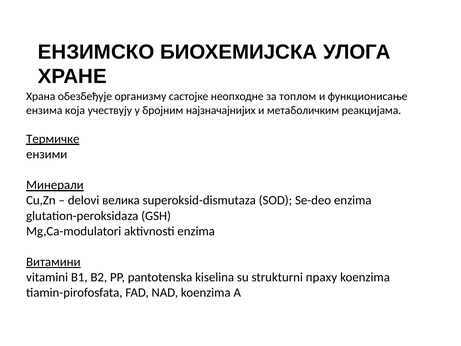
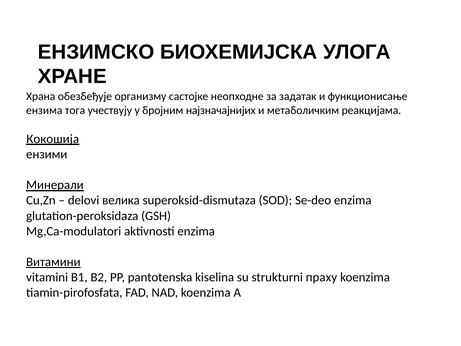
топлoм: топлoм -> задатак (298, 96)
која: која -> тога (75, 110)
Термичке: Термичке -> Кокошија (53, 139)
